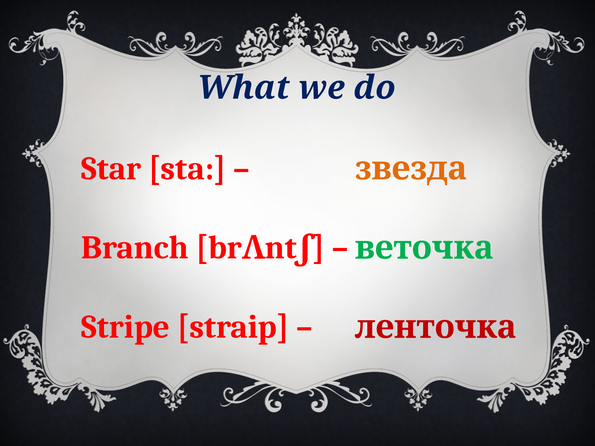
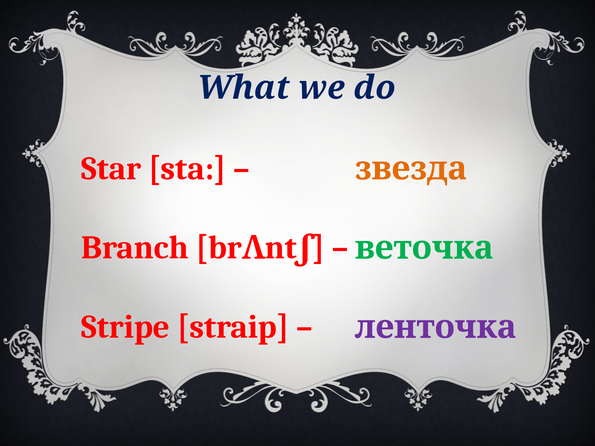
ленточка colour: red -> purple (436, 327)
